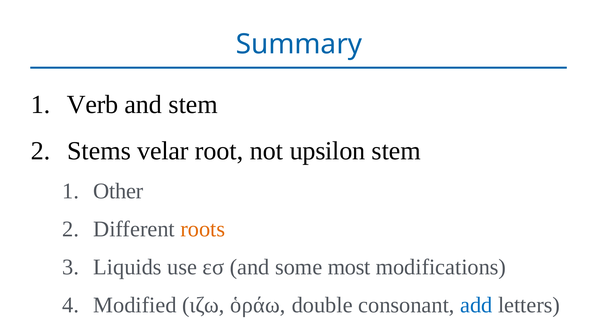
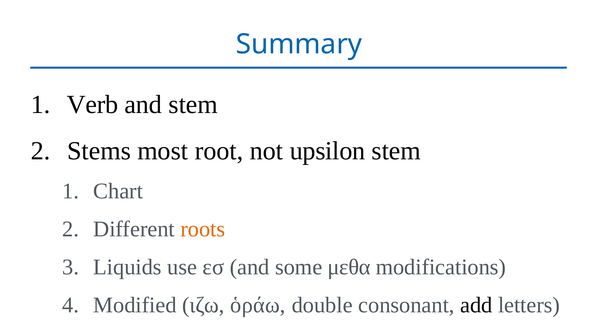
velar: velar -> most (163, 151)
Other: Other -> Chart (118, 191)
most: most -> μεθα (349, 267)
add colour: blue -> black (476, 305)
